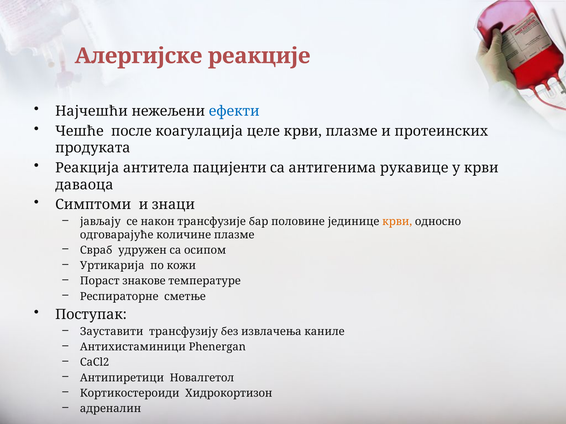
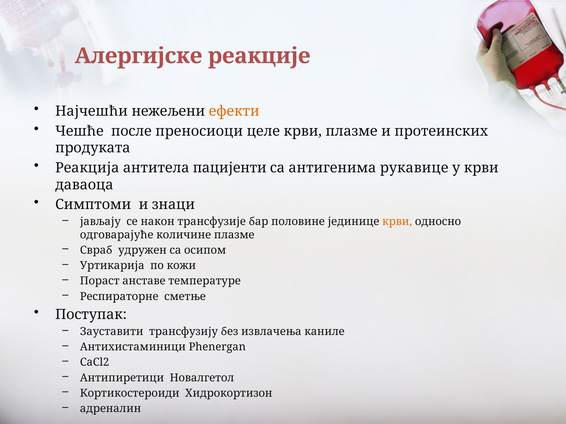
ефекти colour: blue -> orange (234, 111)
коагулација: коагулација -> преносиоци (199, 131)
знакове: знакове -> анставе (144, 281)
